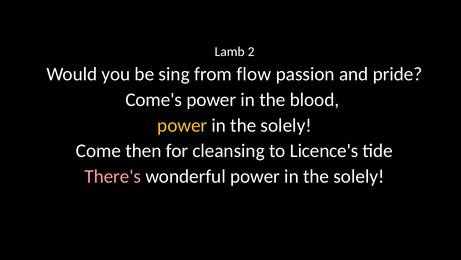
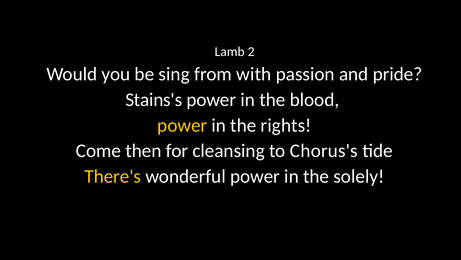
flow: flow -> with (254, 74)
Come's: Come's -> Stains's (154, 99)
solely: solely -> rights (286, 125)
Licence's: Licence's -> Chorus's (324, 151)
There's colour: pink -> yellow (113, 176)
